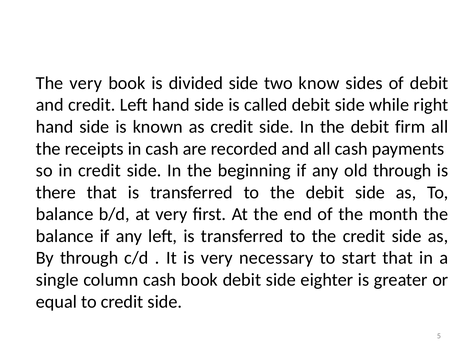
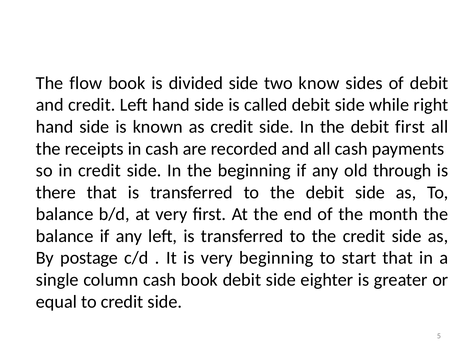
The very: very -> flow (86, 83)
debit firm: firm -> first (410, 127)
By through: through -> postage (89, 258)
very necessary: necessary -> beginning (276, 258)
